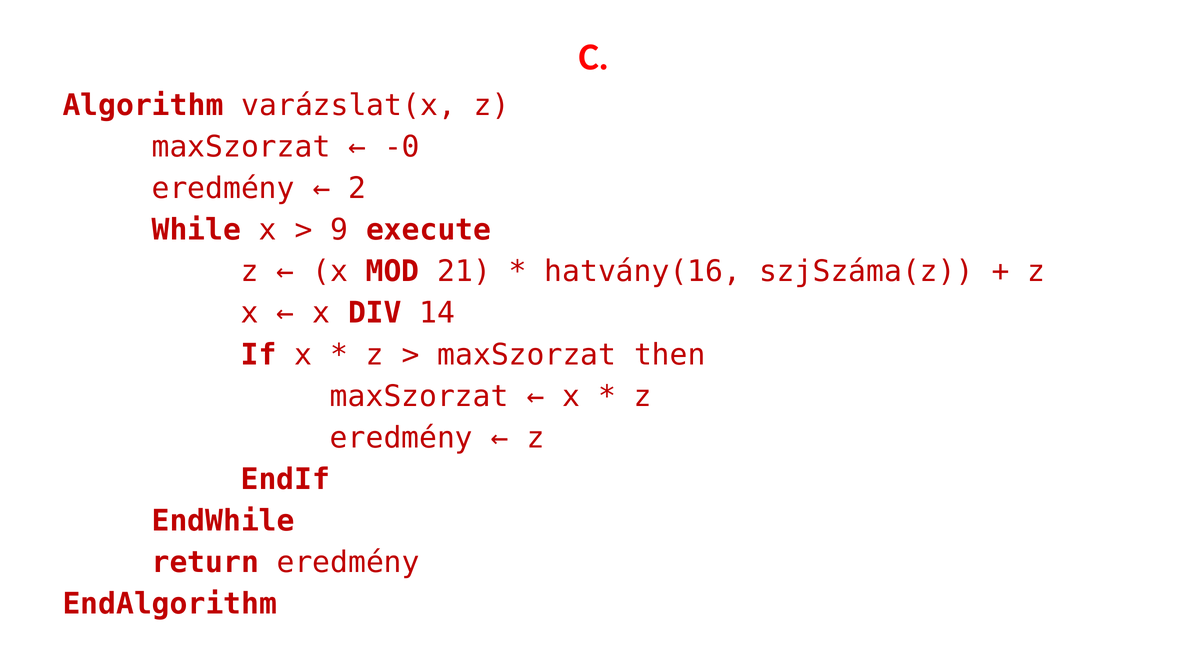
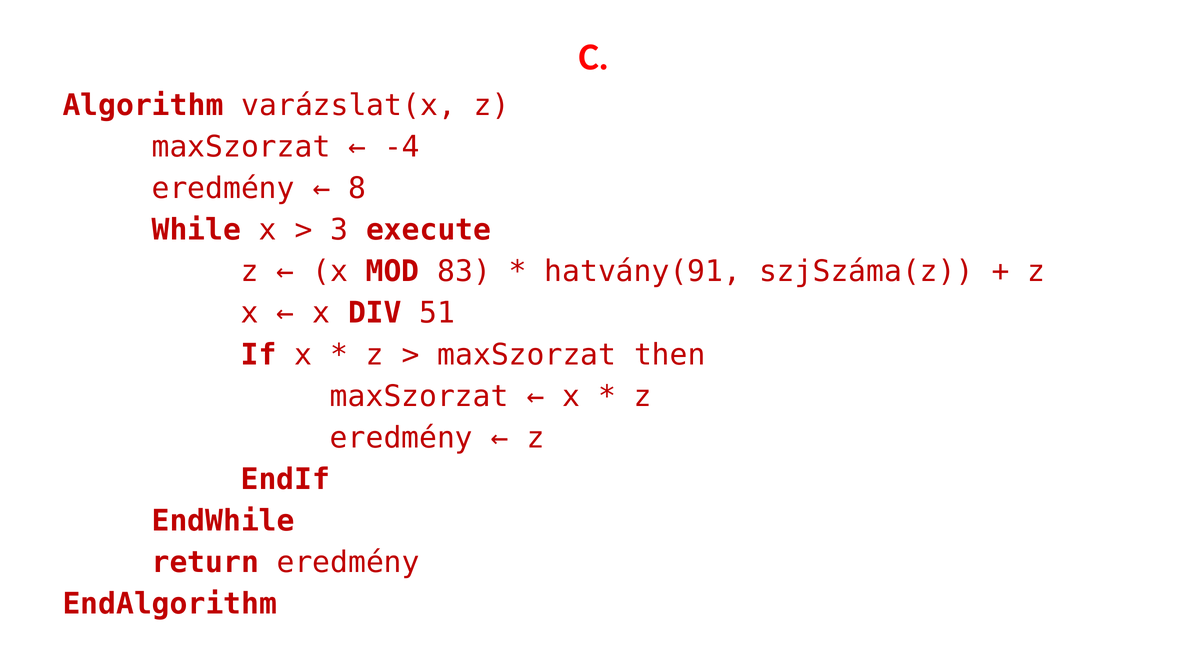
-0: -0 -> -4 (402, 147)
2: 2 -> 8 (357, 189)
9: 9 -> 3 (339, 230)
21: 21 -> 83 (464, 272)
hatvány(16: hatvány(16 -> hatvány(91 (643, 272)
14: 14 -> 51 (437, 313)
